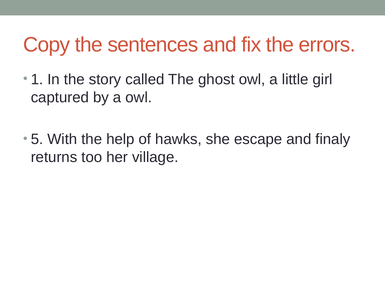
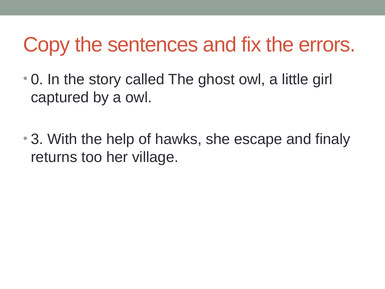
1: 1 -> 0 (37, 79)
5: 5 -> 3 (37, 139)
